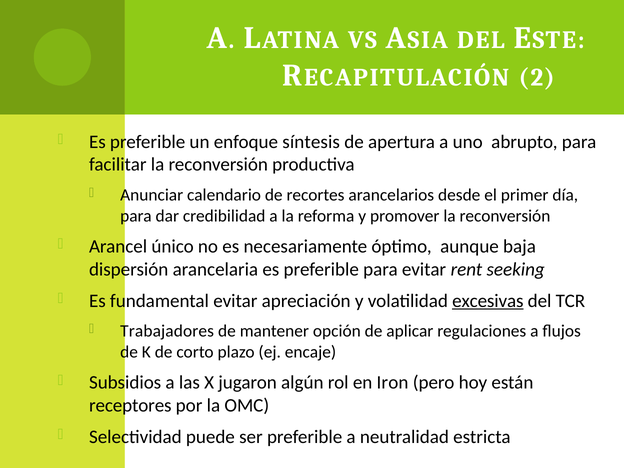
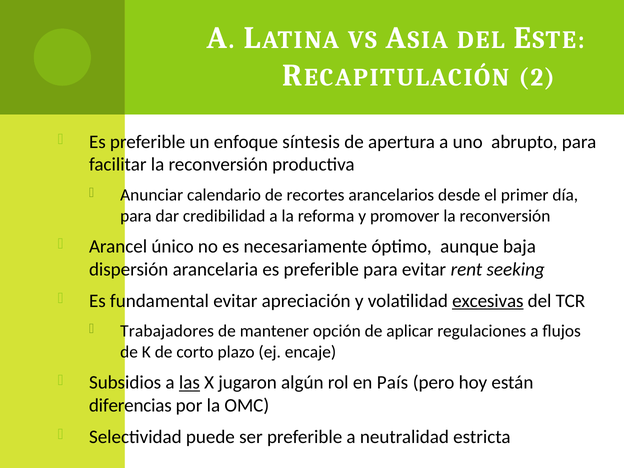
las underline: none -> present (189, 383)
Iron: Iron -> País (392, 383)
receptores: receptores -> diferencias (130, 406)
